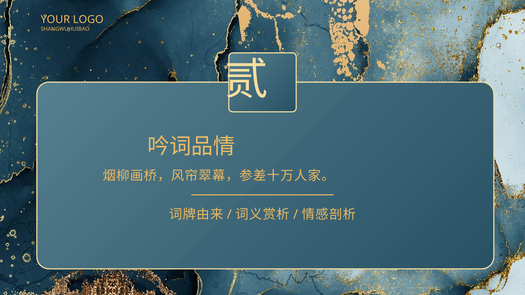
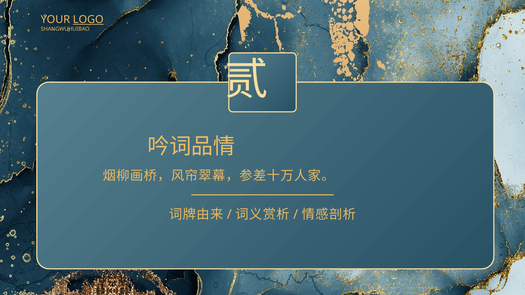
LOGO underline: none -> present (88, 20)
